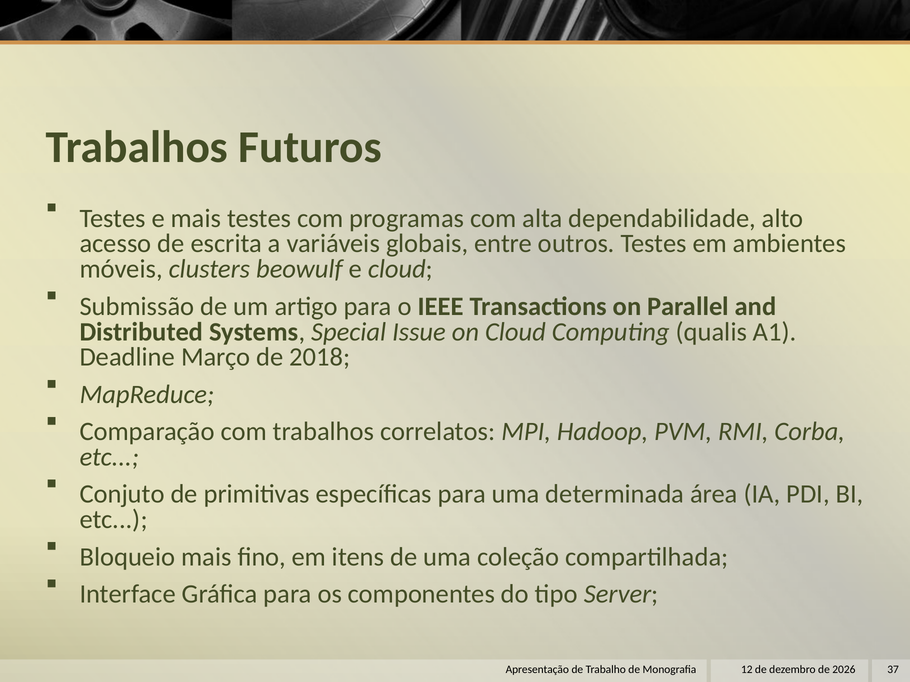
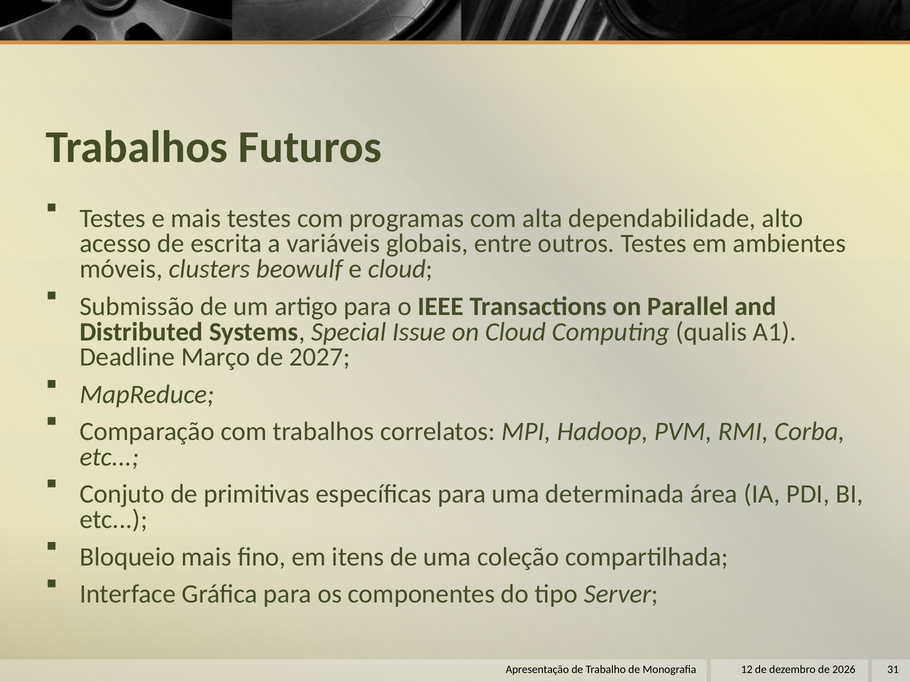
2018: 2018 -> 2027 (320, 357)
37: 37 -> 31 (893, 670)
